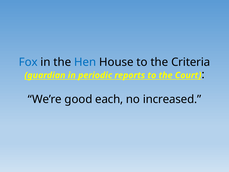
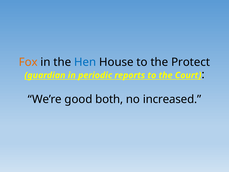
Fox colour: blue -> orange (28, 62)
Criteria: Criteria -> Protect (191, 62)
each: each -> both (109, 99)
